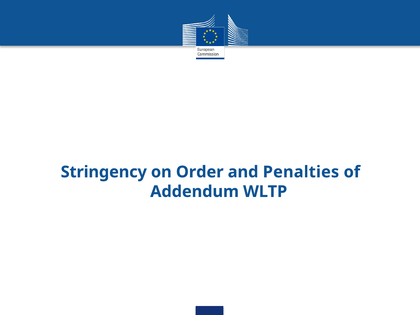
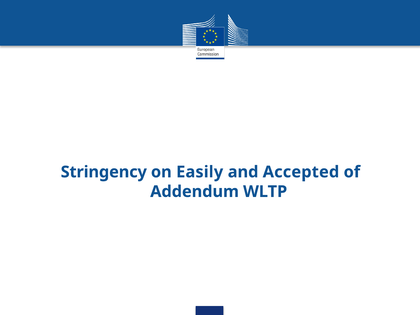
Order: Order -> Easily (200, 172)
Penalties: Penalties -> Accepted (301, 172)
